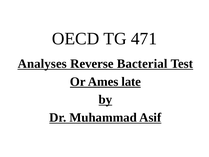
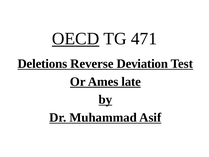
OECD underline: none -> present (76, 39)
Analyses: Analyses -> Deletions (42, 64)
Bacterial: Bacterial -> Deviation (142, 64)
